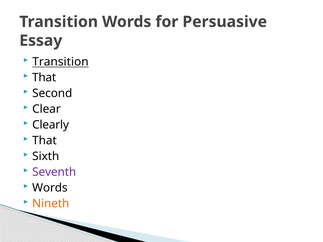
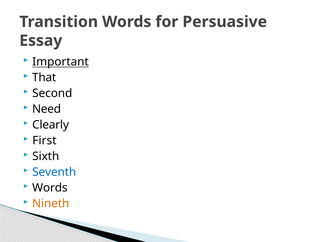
Transition: Transition -> Important (60, 62)
Clear: Clear -> Need (47, 109)
That: That -> First (44, 141)
Seventh colour: purple -> blue (54, 172)
